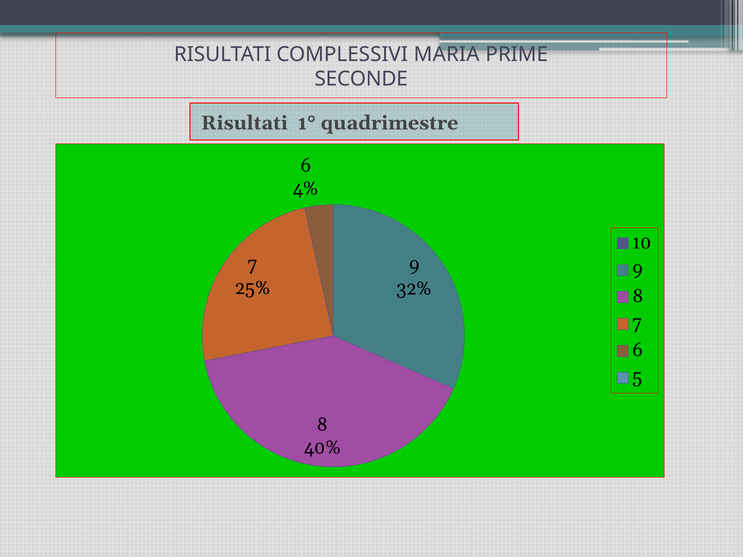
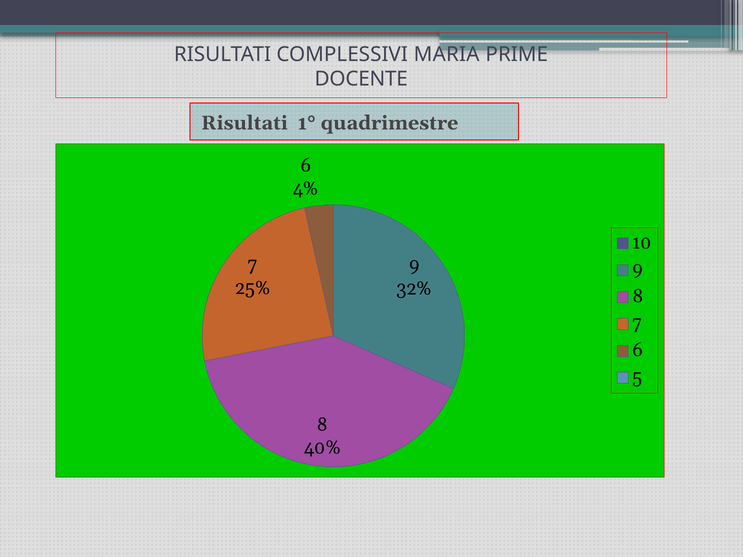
SECONDE: SECONDE -> DOCENTE (361, 79)
